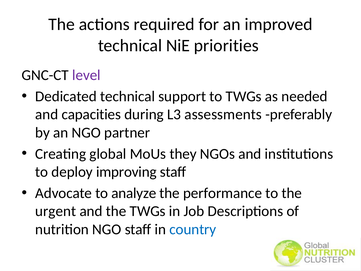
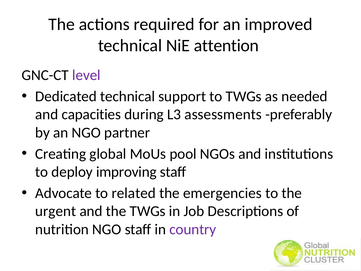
priorities: priorities -> attention (226, 45)
they: they -> pool (183, 154)
analyze: analyze -> related (134, 193)
performance: performance -> emergencies (222, 193)
country colour: blue -> purple (193, 229)
